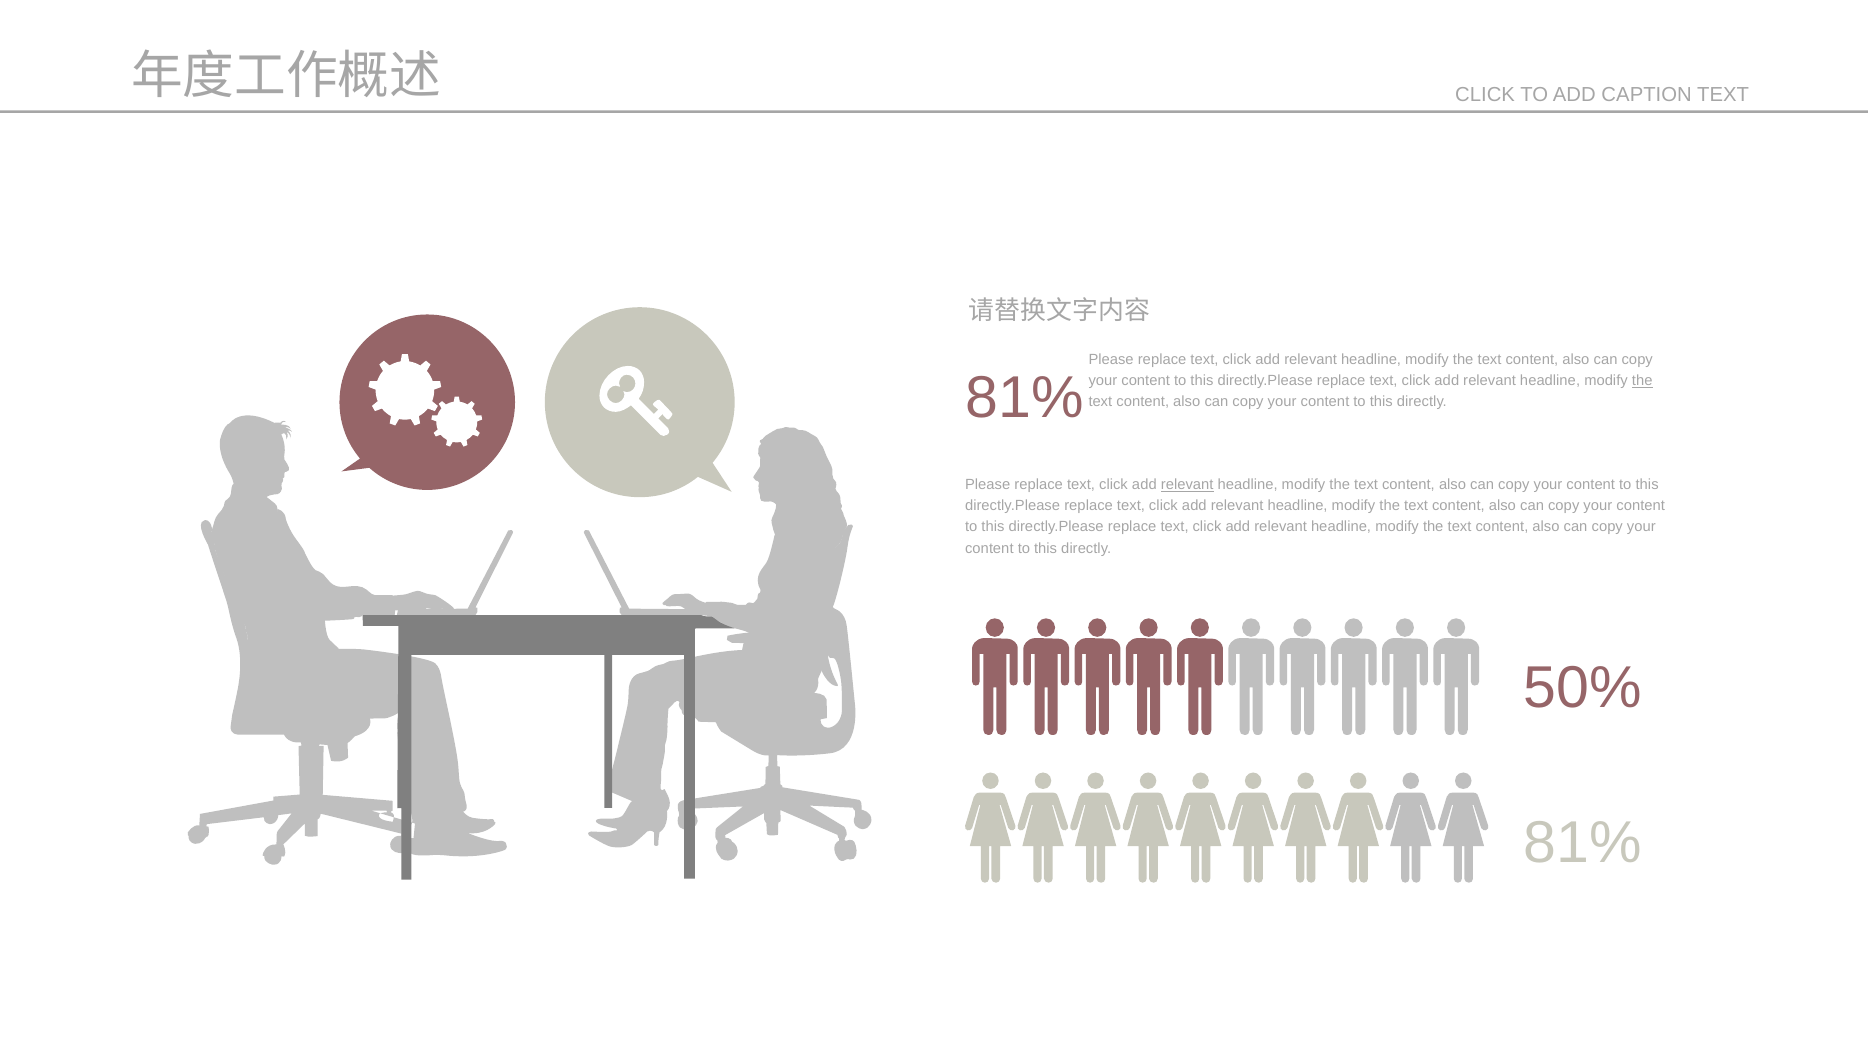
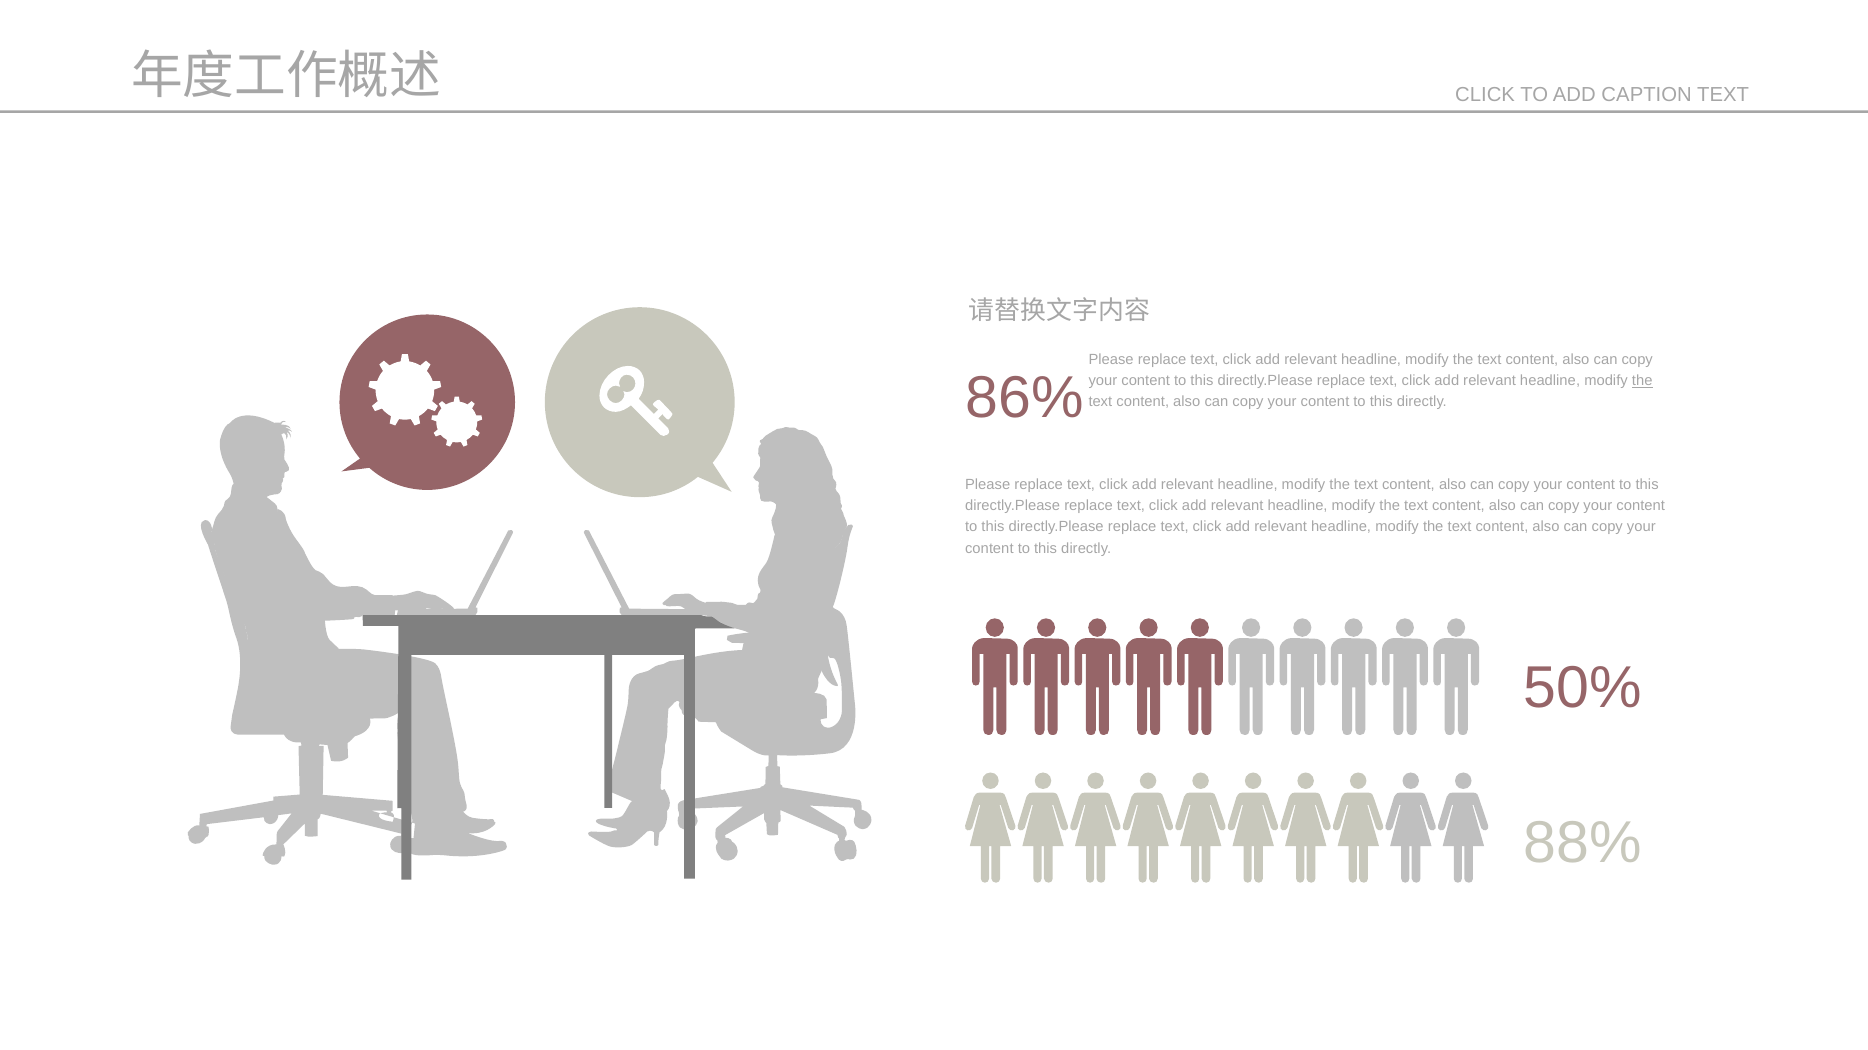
81%: 81% -> 86% (1025, 399)
relevant underline: present -> none (1187, 485)
81%: 81% -> 88% (1583, 844)
